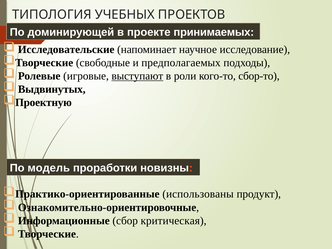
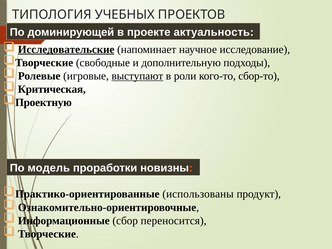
принимаемых: принимаемых -> актуальность (214, 32)
Исследовательские underline: none -> present (66, 49)
предполагаемых: предполагаемых -> дополнительную (181, 63)
Выдвинутых: Выдвинутых -> Критическая (52, 89)
критическая: критическая -> переносится (174, 221)
